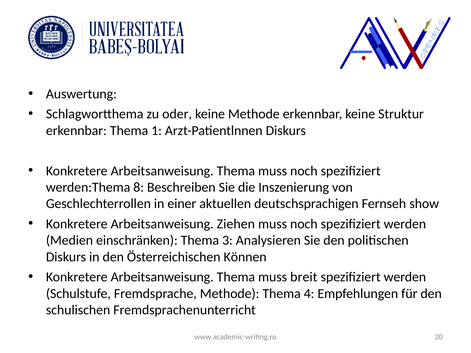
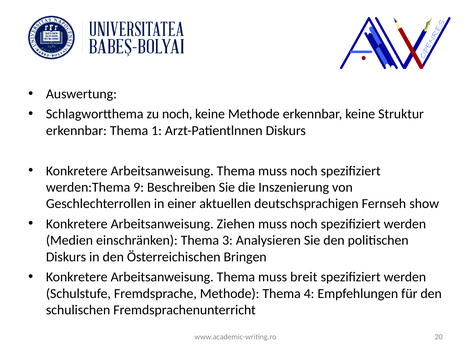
zu oder: oder -> noch (177, 114)
8: 8 -> 9 (139, 187)
Können: Können -> Bringen (245, 257)
